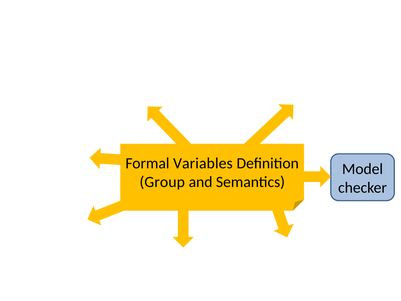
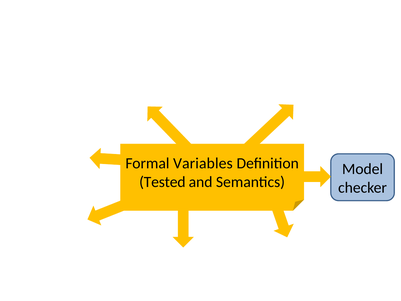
Group: Group -> Tested (162, 182)
